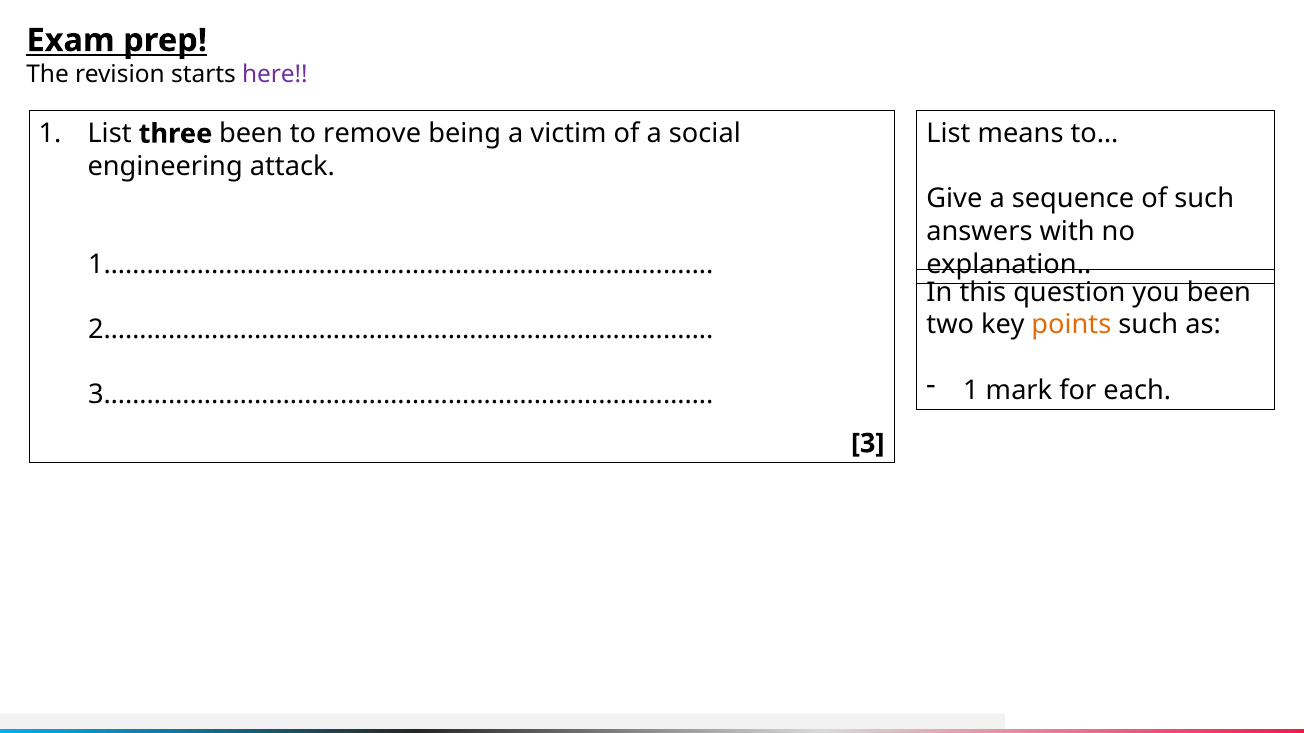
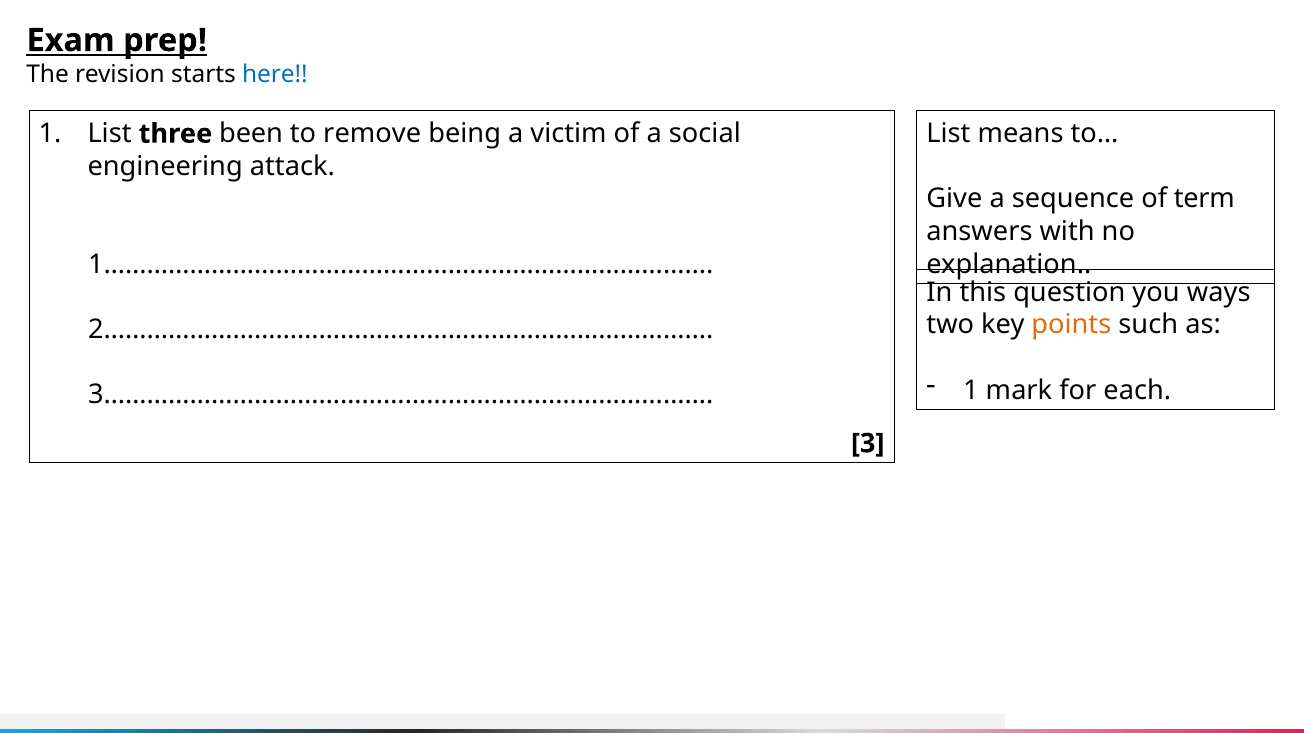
here colour: purple -> blue (275, 74)
of such: such -> term (1204, 199)
you been: been -> ways (1219, 292)
